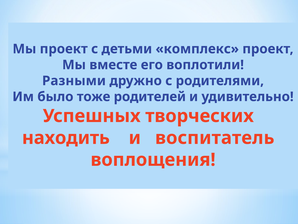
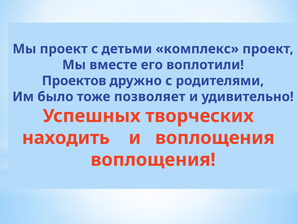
Разными: Разными -> Проектов (74, 81)
родителей: родителей -> позволяет (150, 97)
и воспитатель: воспитатель -> воплощения (215, 138)
